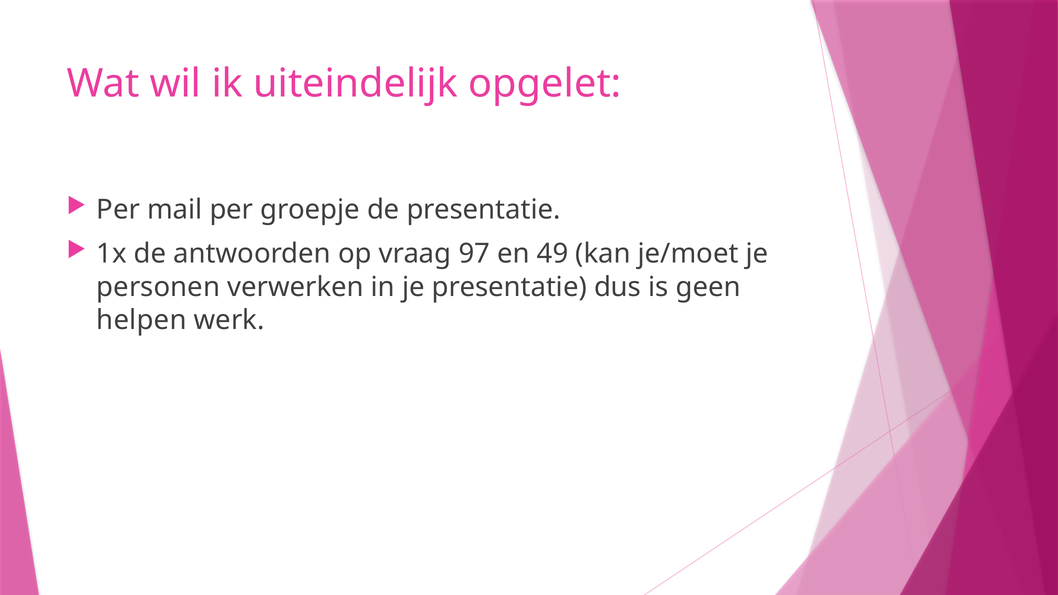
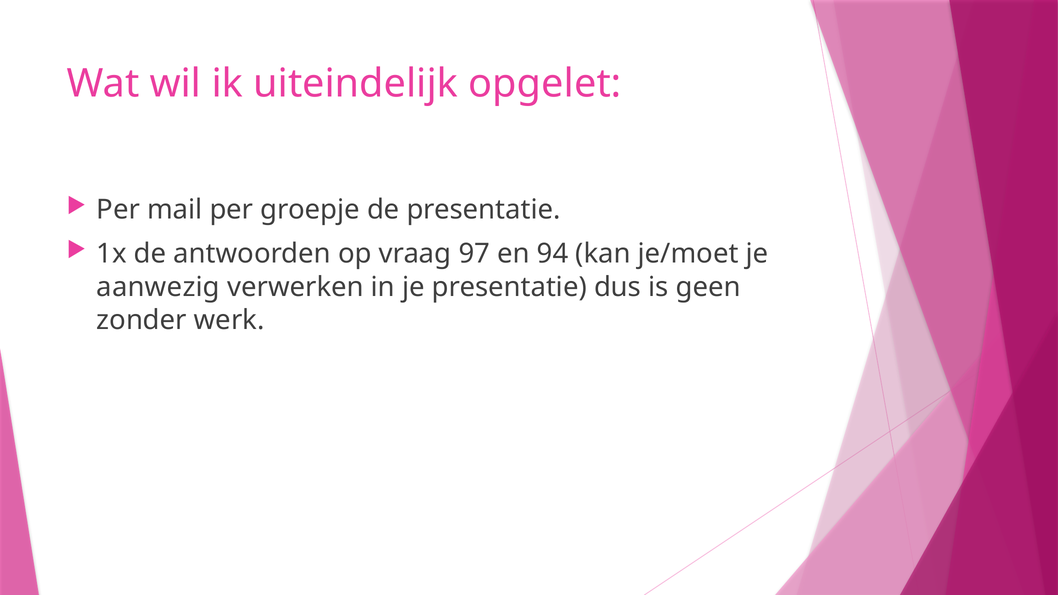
49: 49 -> 94 (553, 254)
personen: personen -> aanwezig (158, 287)
helpen: helpen -> zonder (142, 320)
